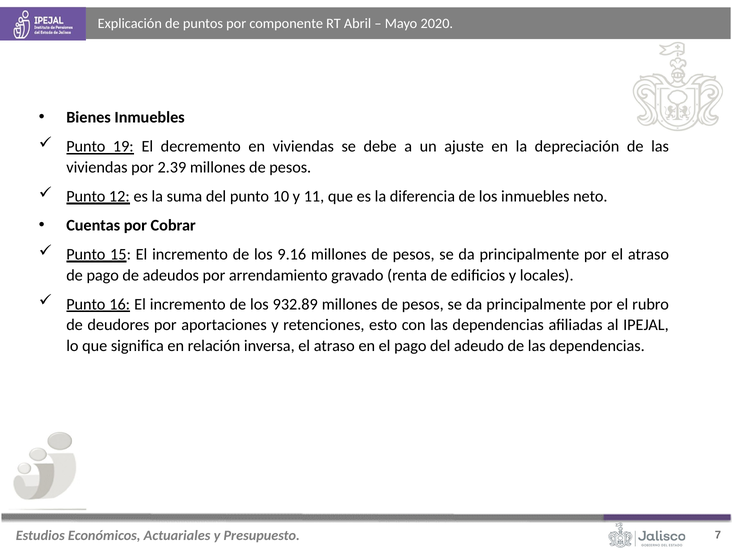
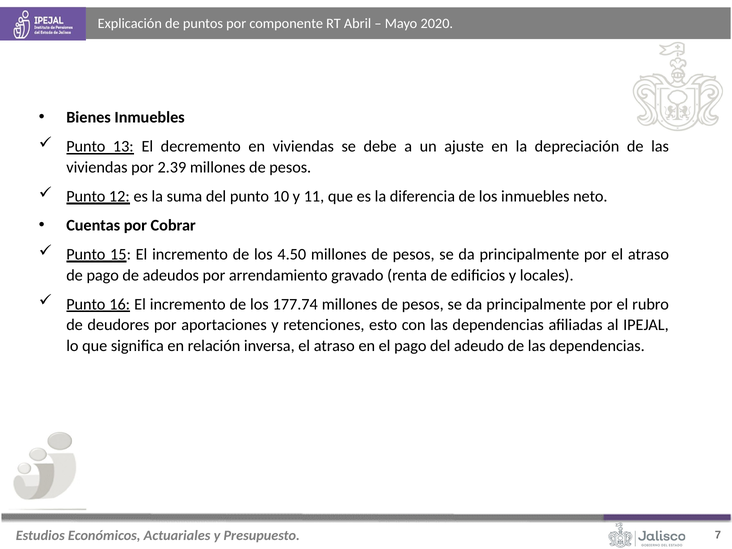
19: 19 -> 13 (123, 147)
9.16: 9.16 -> 4.50 (292, 254)
932.89: 932.89 -> 177.74 (295, 304)
